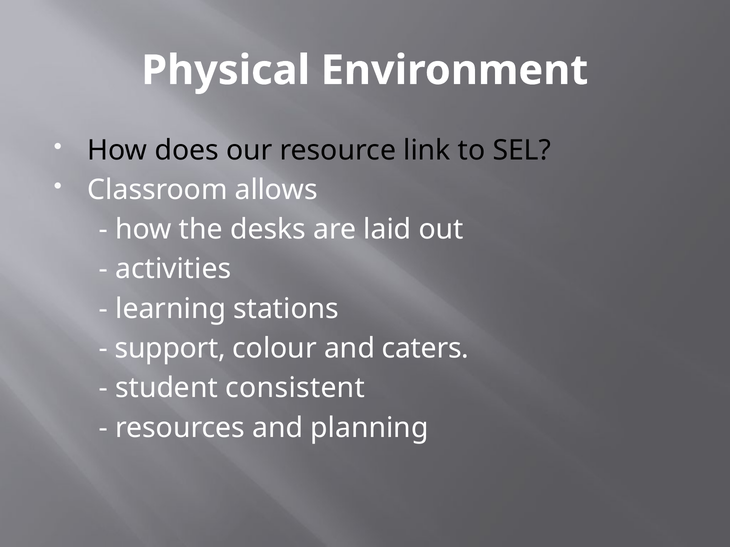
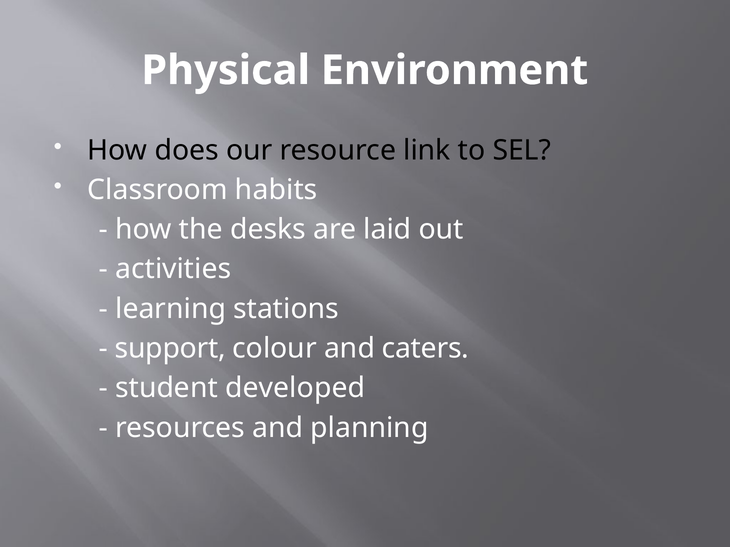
allows: allows -> habits (276, 190)
consistent: consistent -> developed (295, 388)
